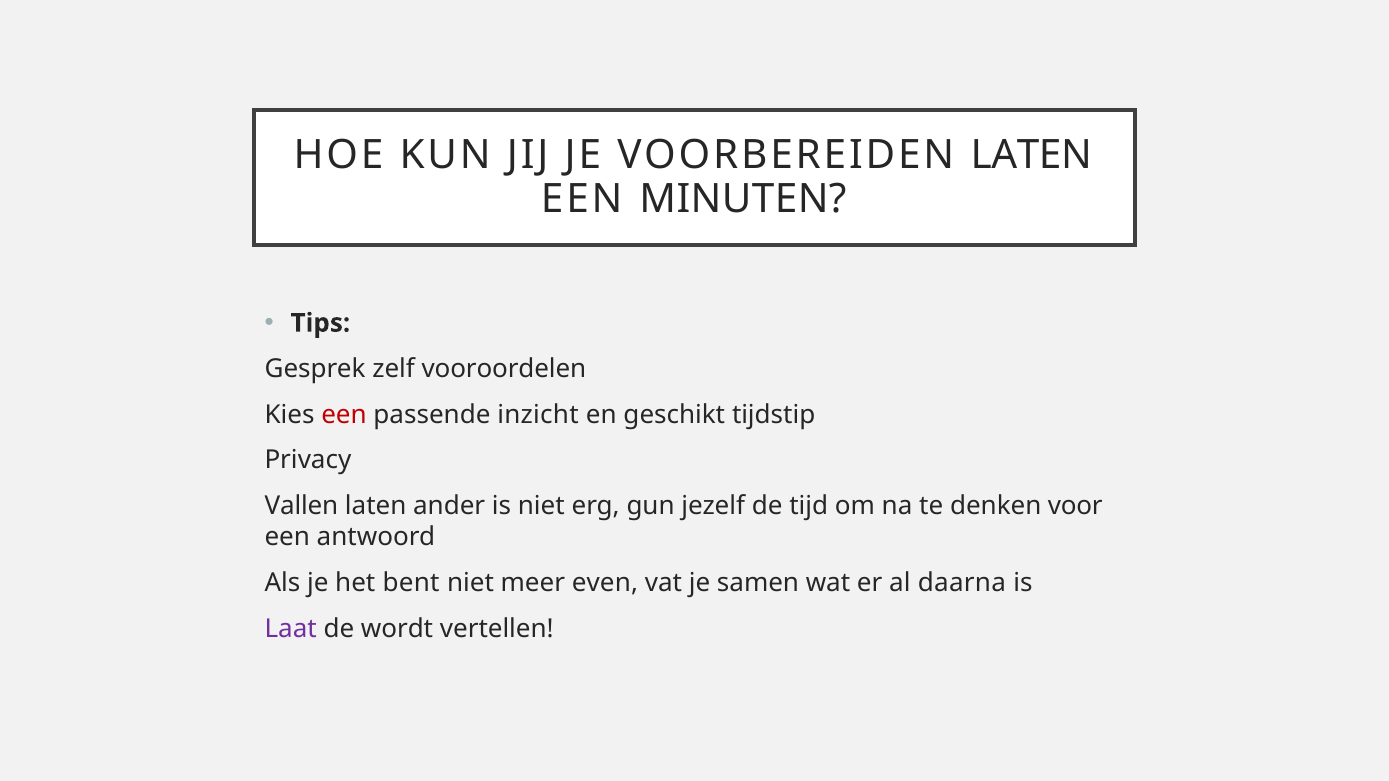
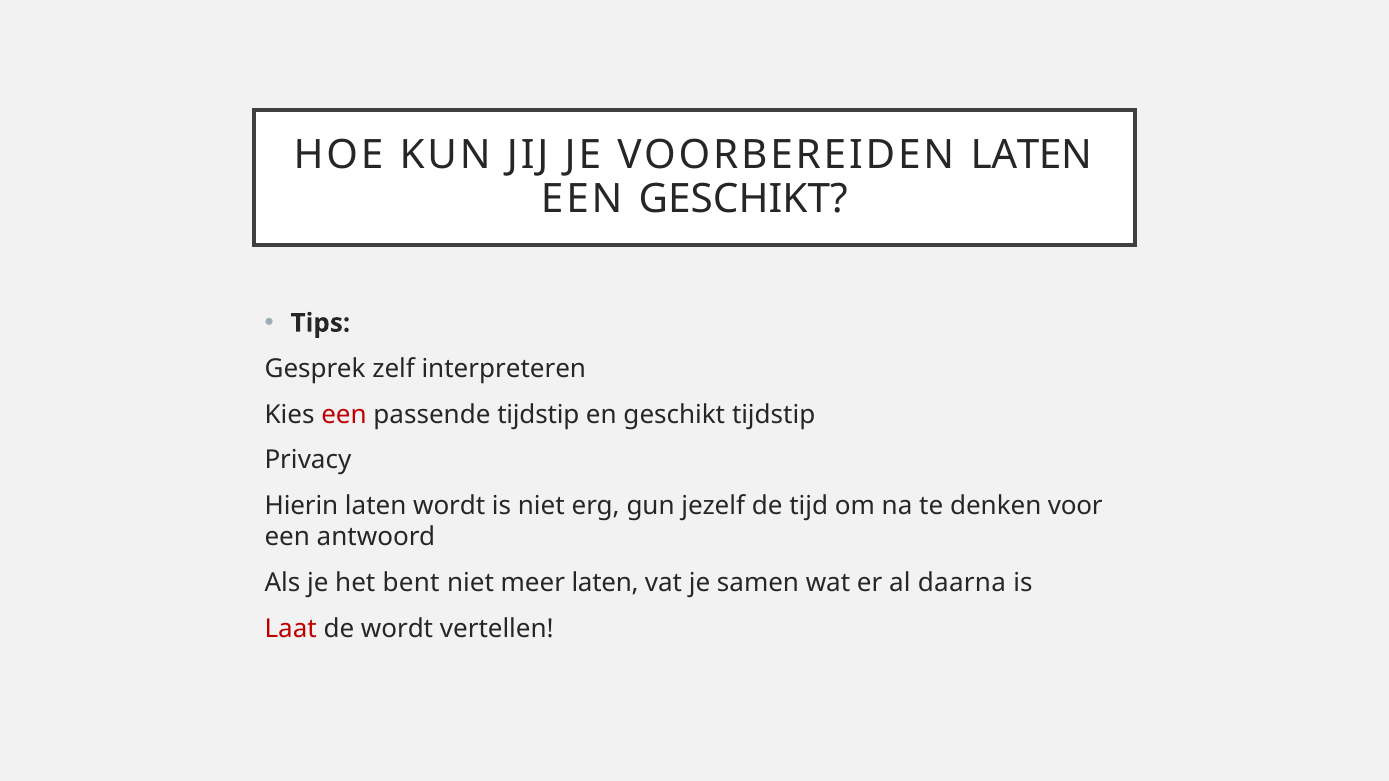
EEN MINUTEN: MINUTEN -> GESCHIKT (743, 199)
vooroordelen: vooroordelen -> interpreteren (504, 369)
passende inzicht: inzicht -> tijdstip (538, 415)
Vallen: Vallen -> Hierin (301, 506)
laten ander: ander -> wordt (449, 506)
meer even: even -> laten (605, 583)
Laat colour: purple -> red (291, 629)
